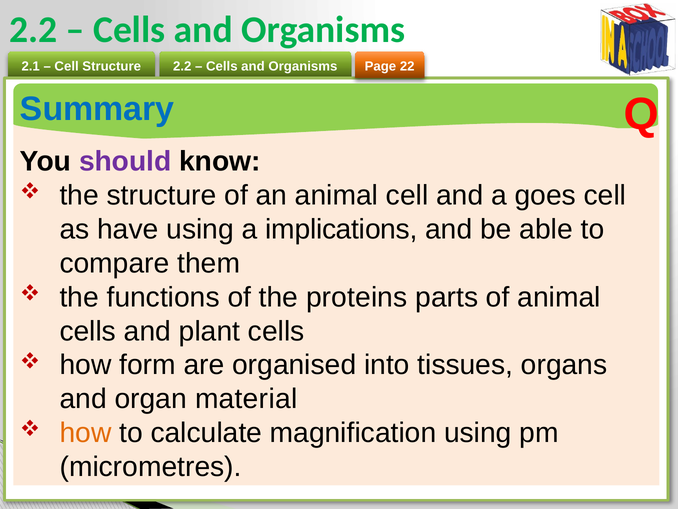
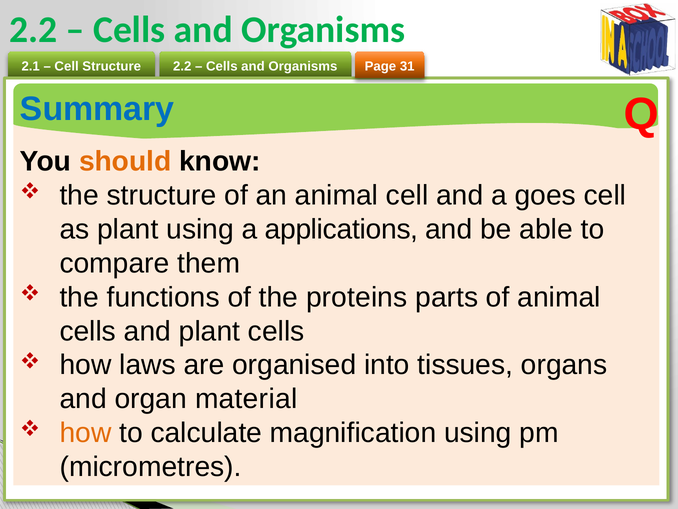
22: 22 -> 31 (407, 66)
should colour: purple -> orange (125, 161)
as have: have -> plant (128, 229)
implications: implications -> applications (341, 229)
form: form -> laws (148, 365)
